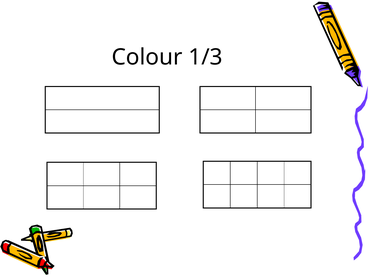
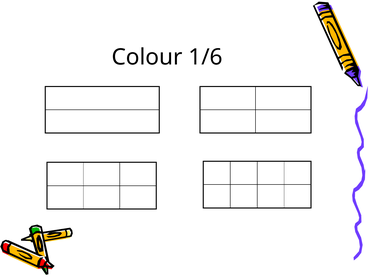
1/3: 1/3 -> 1/6 (206, 57)
